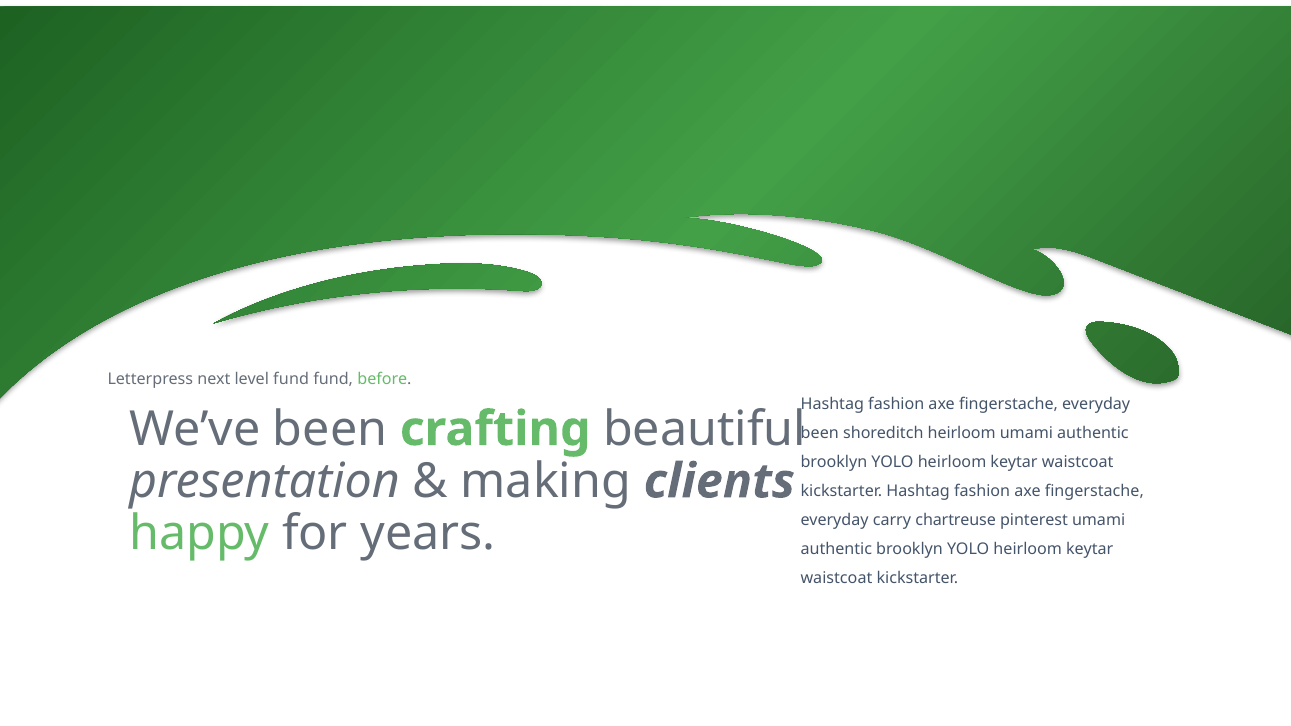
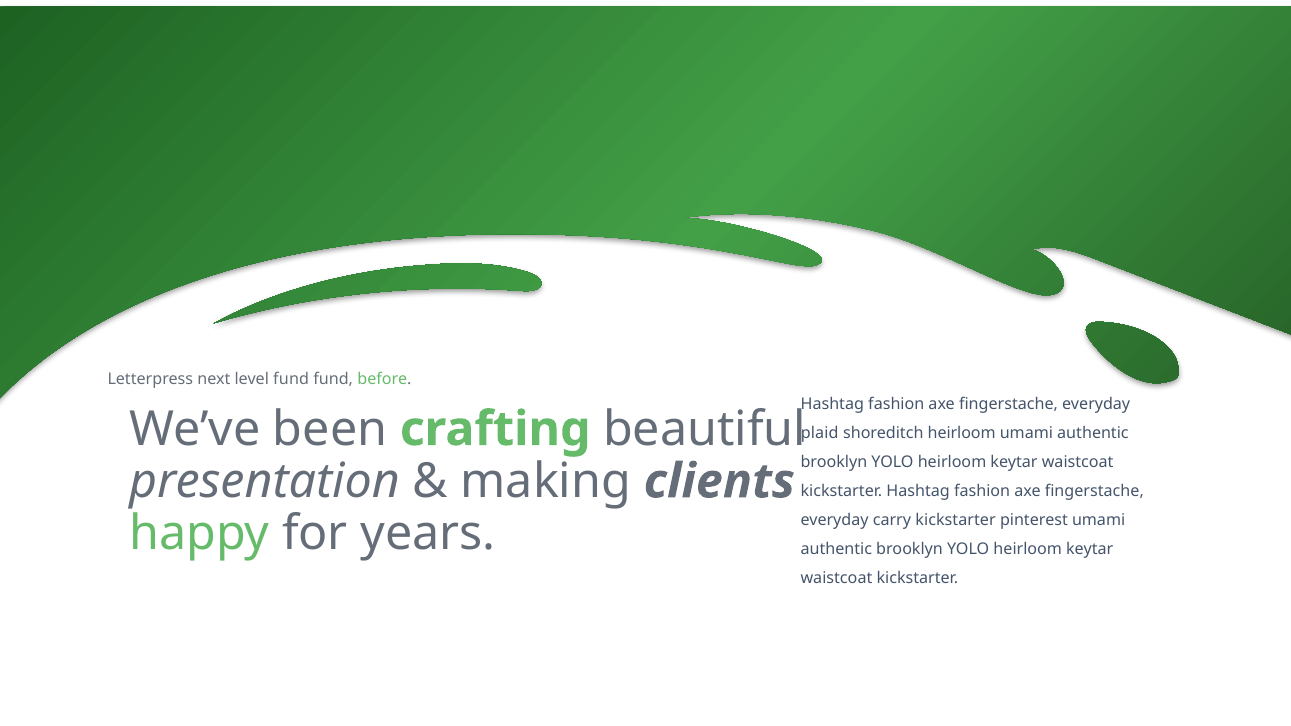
been: been -> plaid (820, 433)
carry chartreuse: chartreuse -> kickstarter (956, 520)
